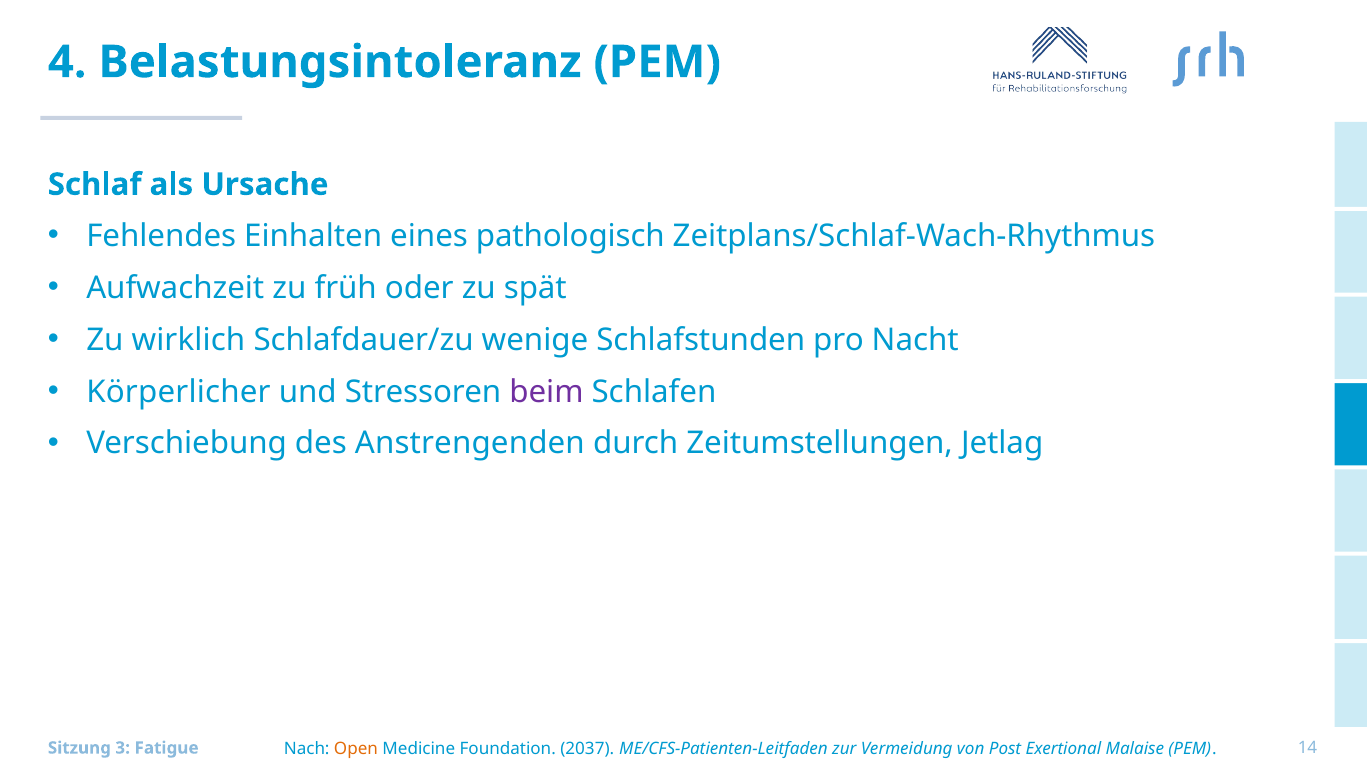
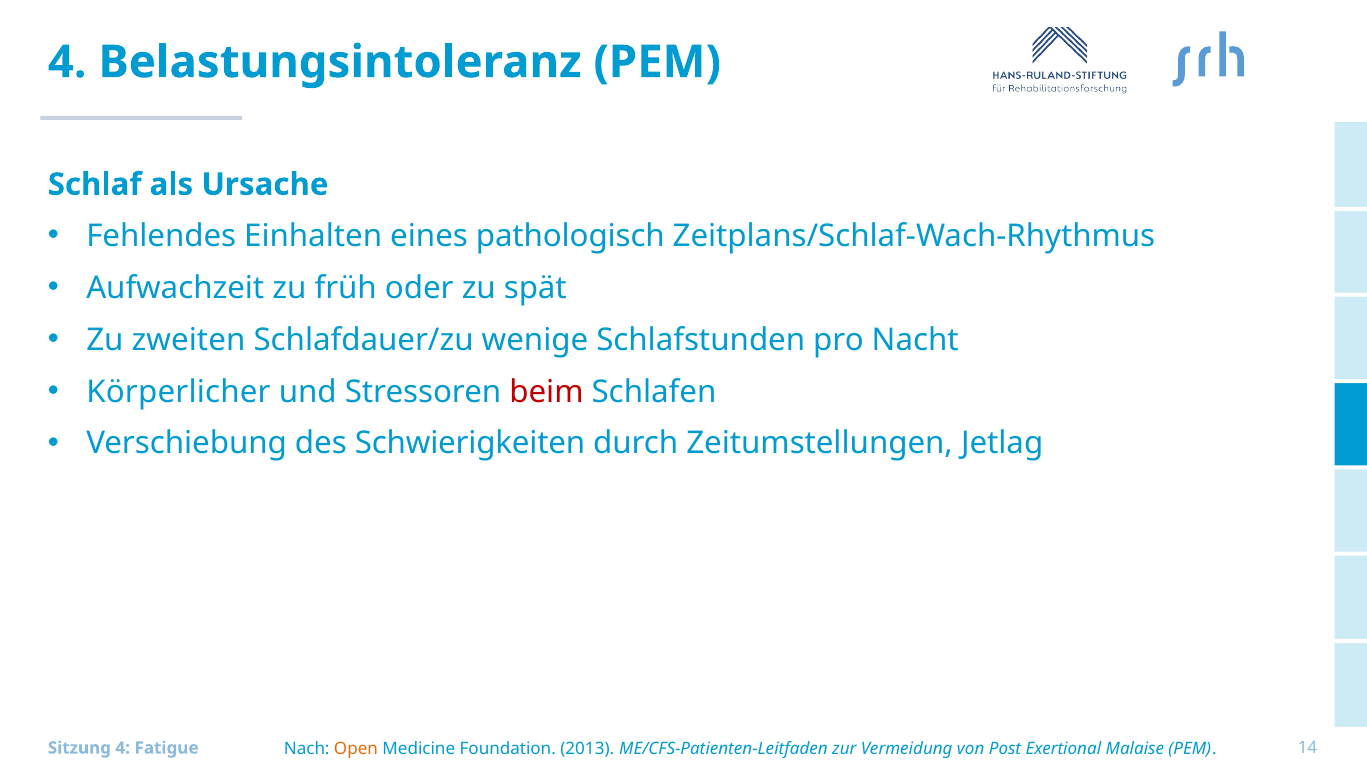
wirklich: wirklich -> zweiten (188, 340)
beim colour: purple -> red (546, 392)
Anstrengenden: Anstrengenden -> Schwierigkeiten (470, 443)
2037: 2037 -> 2013 (587, 749)
Sitzung 3: 3 -> 4 (123, 748)
